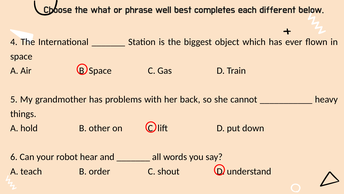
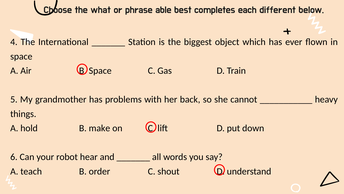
well: well -> able (163, 10)
other: other -> make (99, 128)
